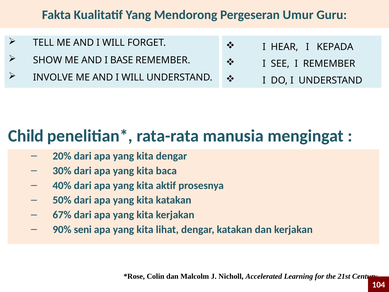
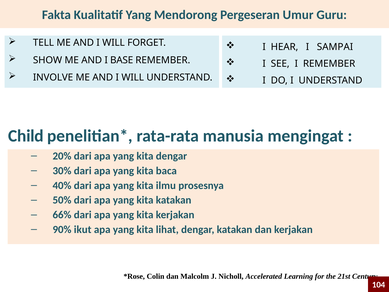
KEPADA: KEPADA -> SAMPAI (335, 47)
aktif: aktif -> ilmu (166, 185)
67%: 67% -> 66% (62, 215)
seni: seni -> ikut (83, 229)
